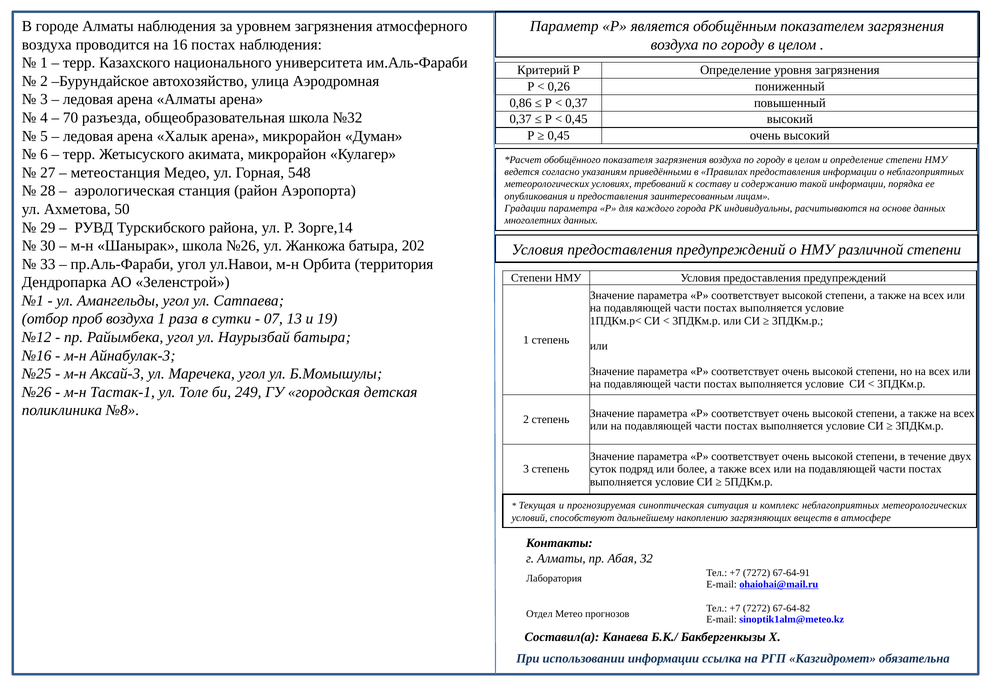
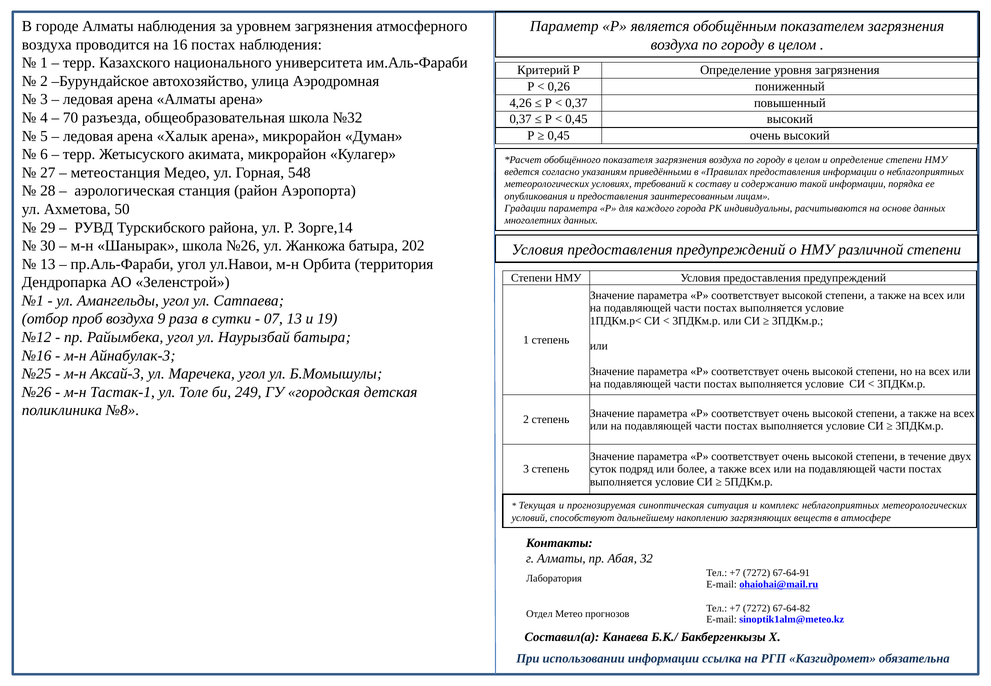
0,86: 0,86 -> 4,26 (521, 103)
33: 33 -> 13 (48, 264)
воздуха 1: 1 -> 9 (161, 319)
